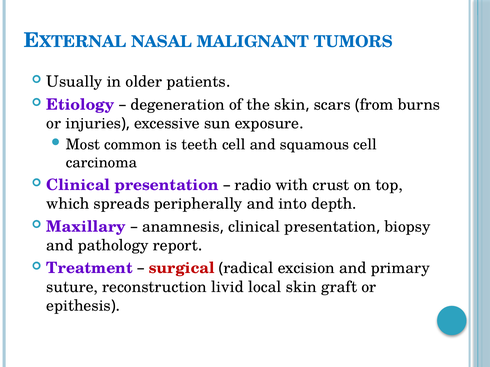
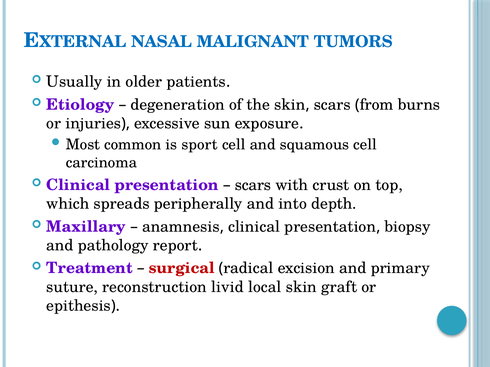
teeth: teeth -> sport (200, 145)
radio: radio -> scars (253, 185)
